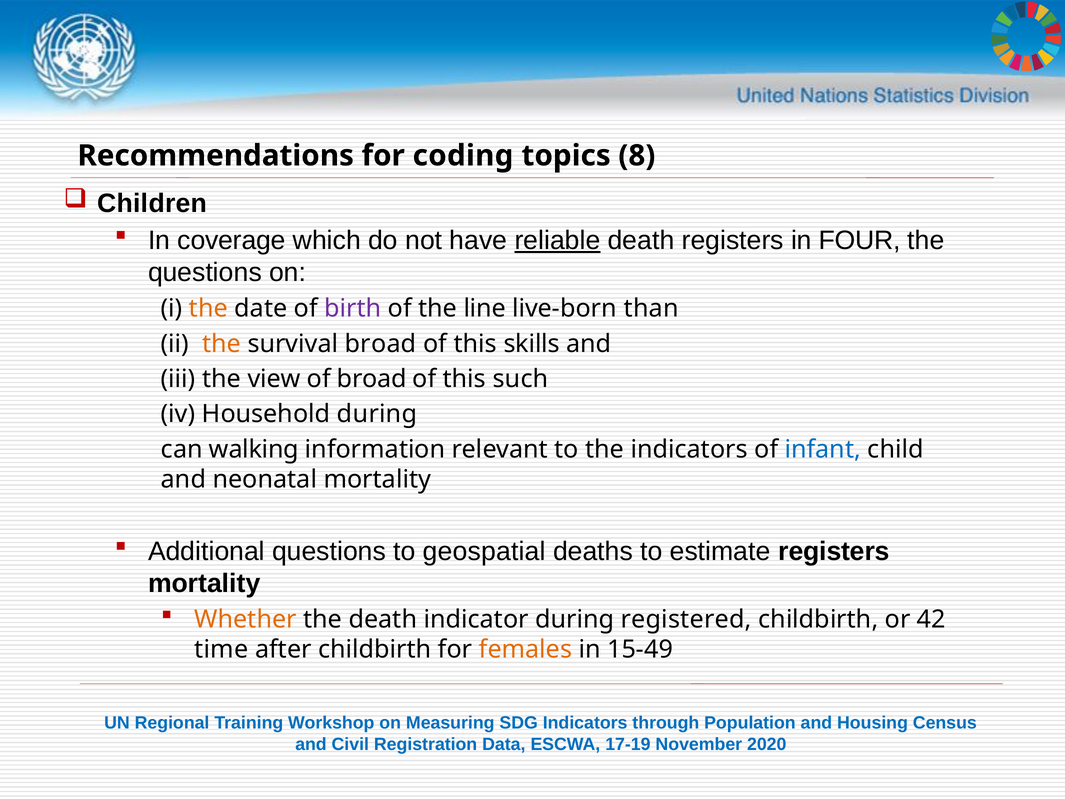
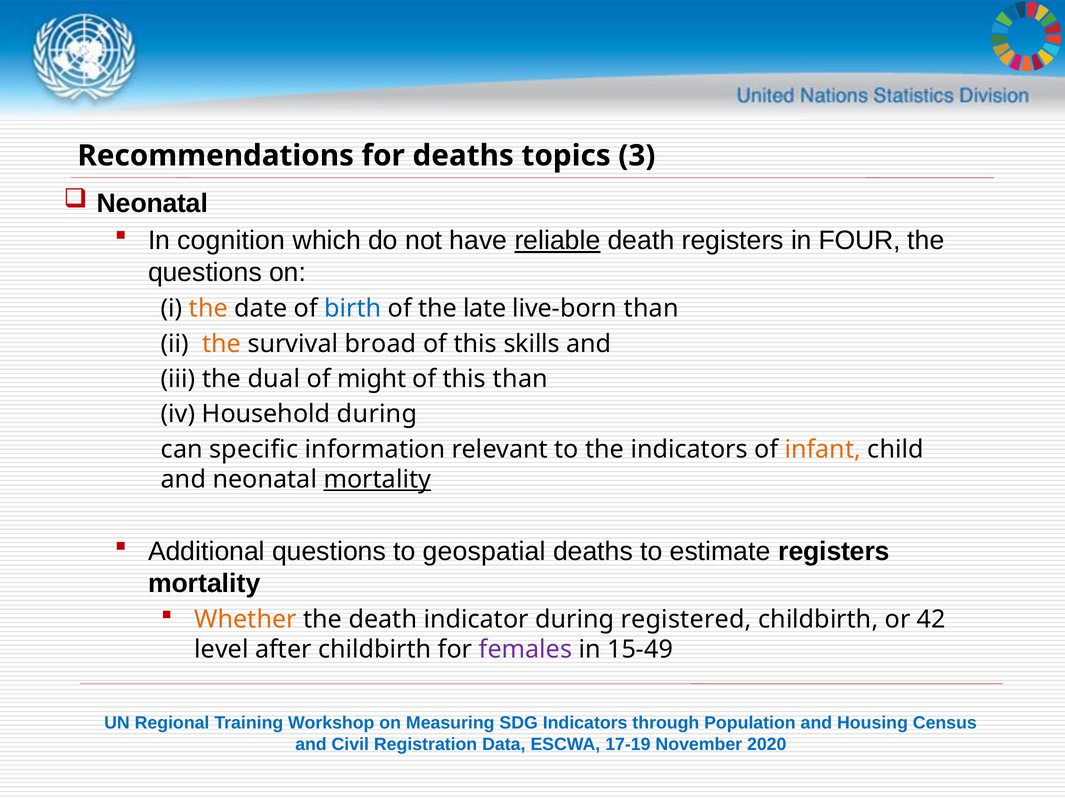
for coding: coding -> deaths (463, 156)
8: 8 -> 3 (637, 156)
Children: Children -> Neonatal (152, 203)
coverage: coverage -> cognition (231, 240)
birth colour: purple -> blue (353, 308)
line: line -> late (485, 308)
view: view -> dual (274, 379)
of broad: broad -> might (372, 379)
this such: such -> than (520, 379)
walking: walking -> specific (254, 449)
infant colour: blue -> orange (823, 449)
mortality underline: none -> present (377, 479)
time: time -> level (221, 649)
females colour: orange -> purple (525, 649)
